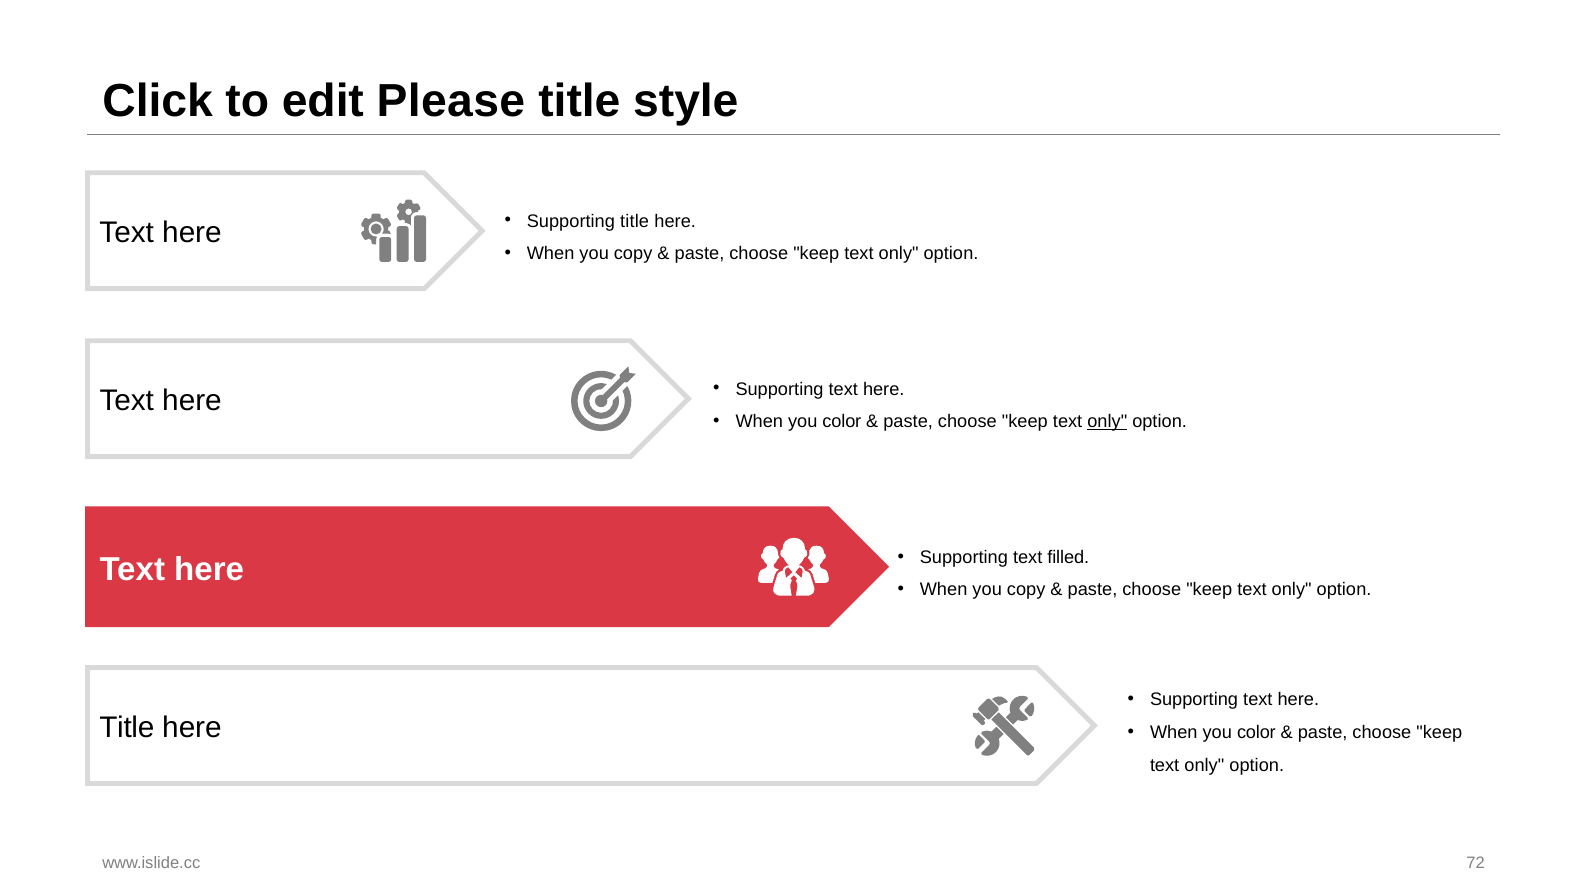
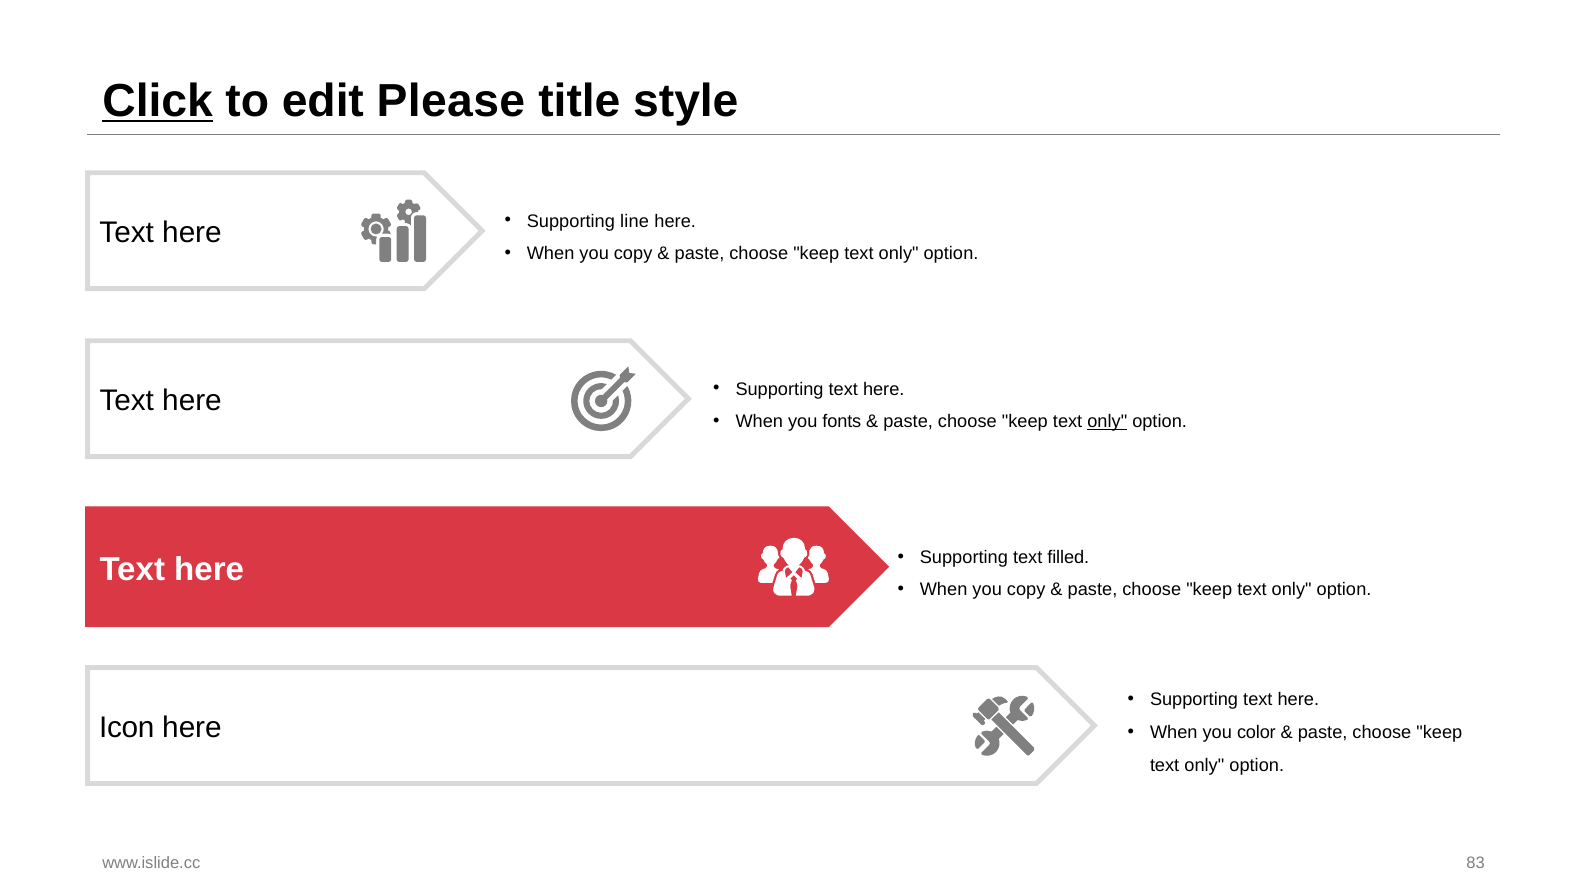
Click underline: none -> present (158, 101)
Supporting title: title -> line (635, 221)
color: color -> fonts (842, 422)
Title: Title -> Icon (127, 727)
72: 72 -> 83 (1476, 863)
